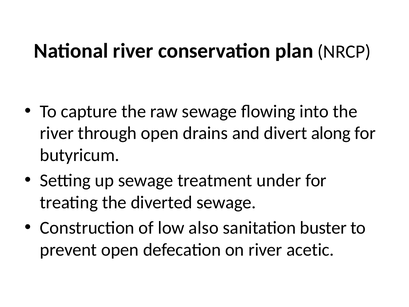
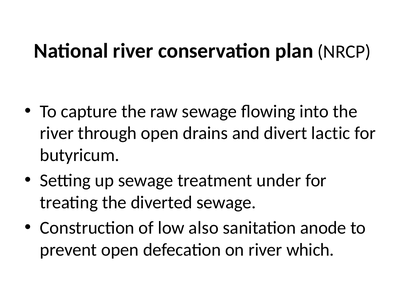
along: along -> lactic (331, 133)
buster: buster -> anode (323, 228)
acetic: acetic -> which (310, 250)
